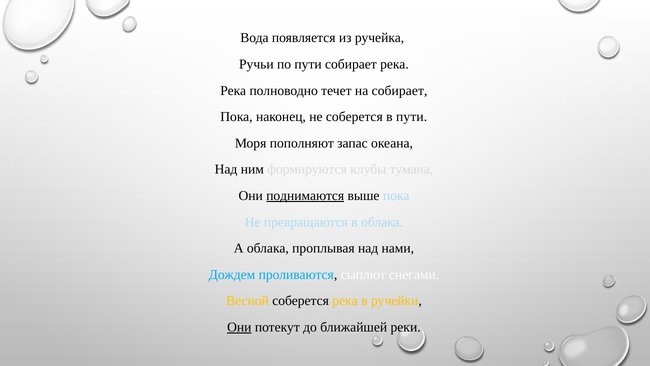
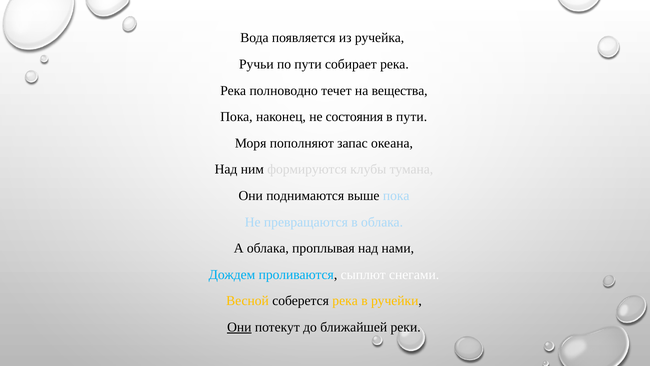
на собирает: собирает -> вещества (400, 90)
не соберется: соберется -> состояния (354, 117)
поднимаются underline: present -> none (305, 196)
